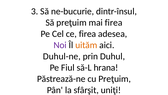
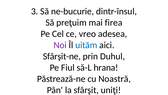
ce firea: firea -> vreo (87, 34)
uităm colour: orange -> blue (86, 45)
Duhul-ne: Duhul-ne -> Sfârşit-ne (62, 56)
cu Preţuim: Preţuim -> Noastră (115, 78)
